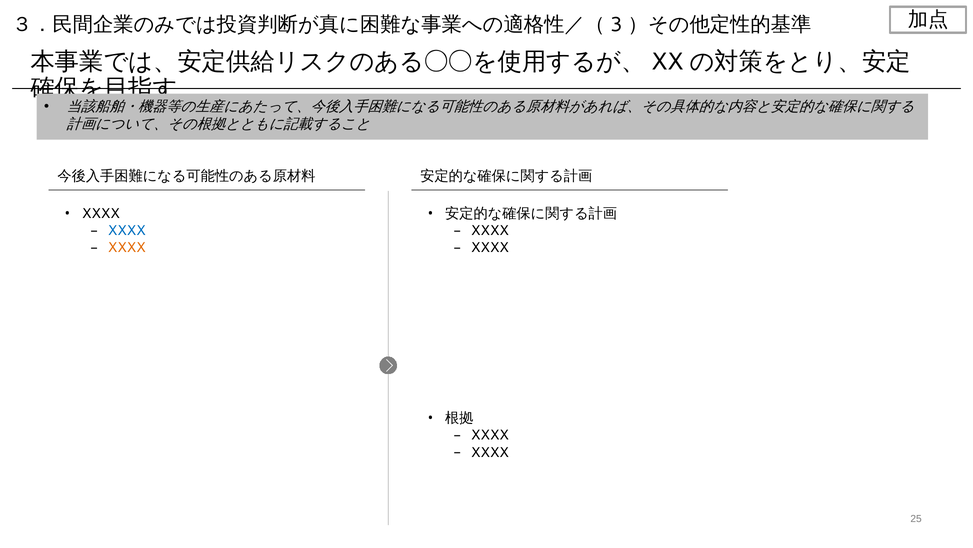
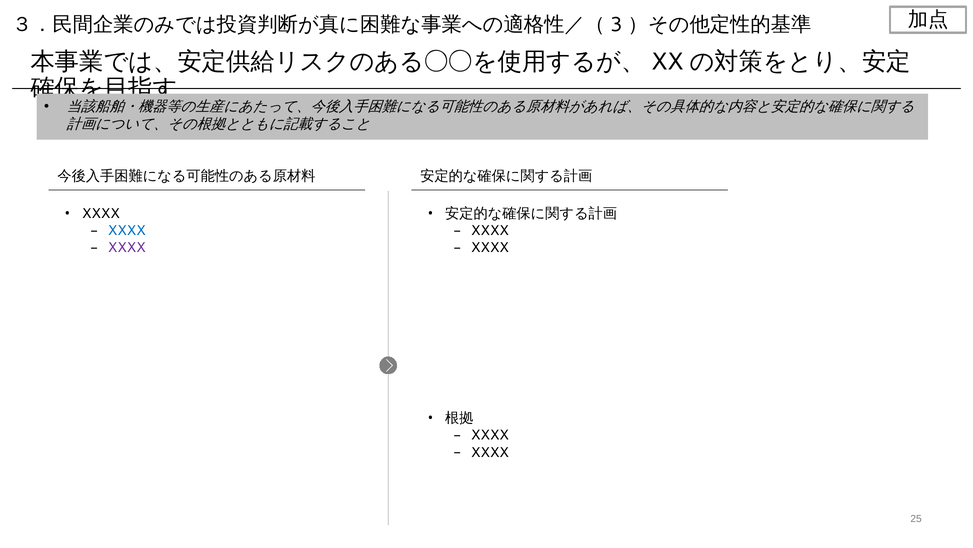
XXXX colour: orange -> purple (127, 247)
